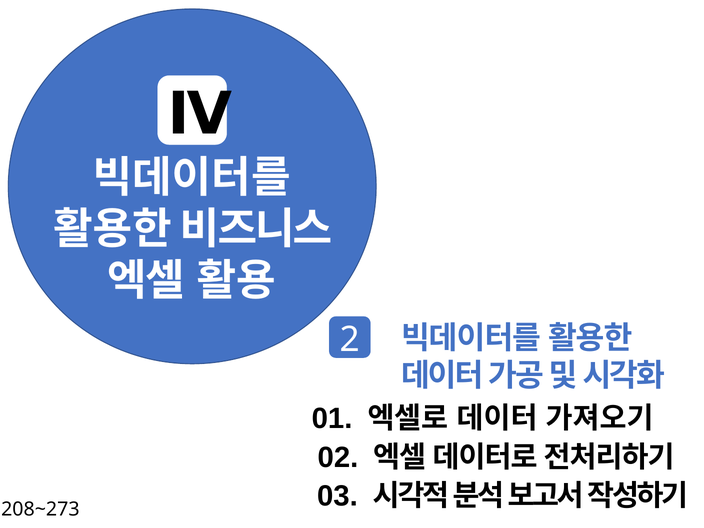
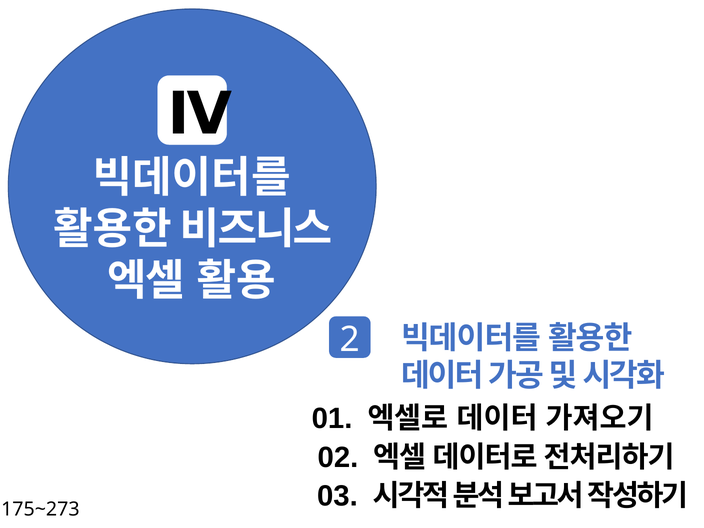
208~273: 208~273 -> 175~273 (40, 510)
